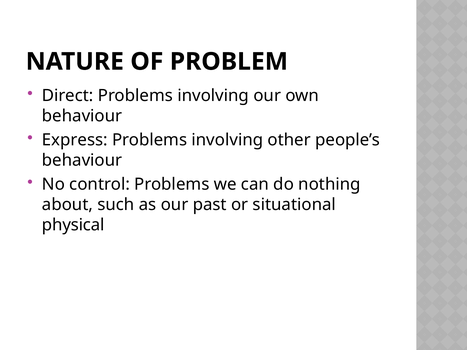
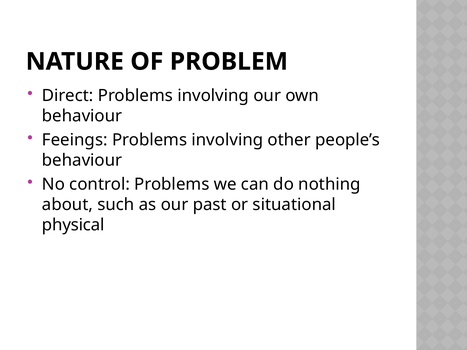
Express: Express -> Feeings (75, 140)
